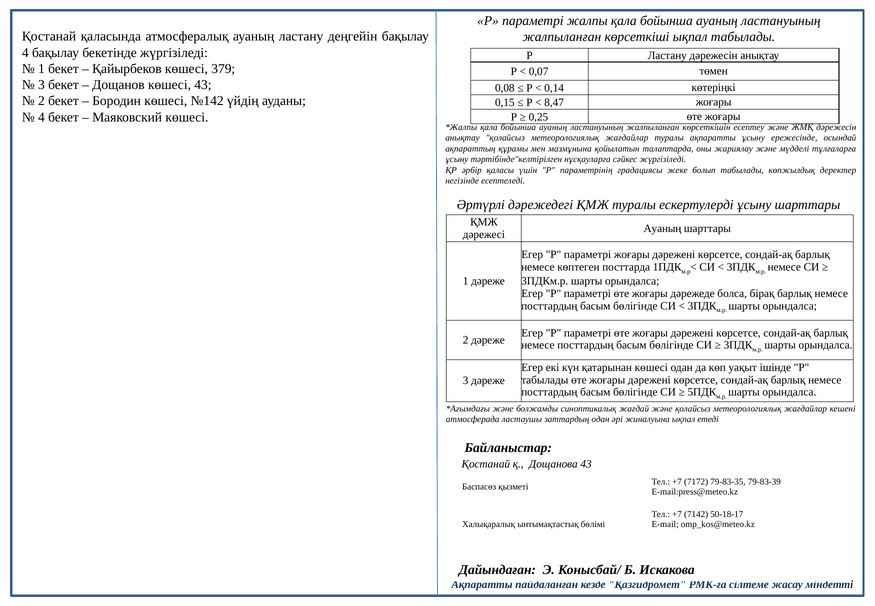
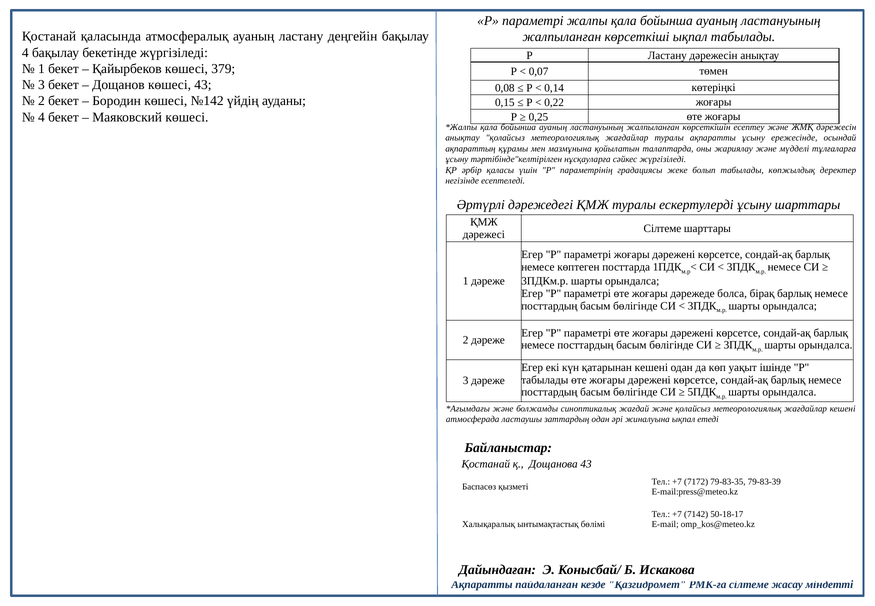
8,47: 8,47 -> 0,22 (554, 102)
Ауаның: Ауаның -> Сілтеме (662, 228)
қатарынан көшесі: көшесі -> кешені (651, 367)
